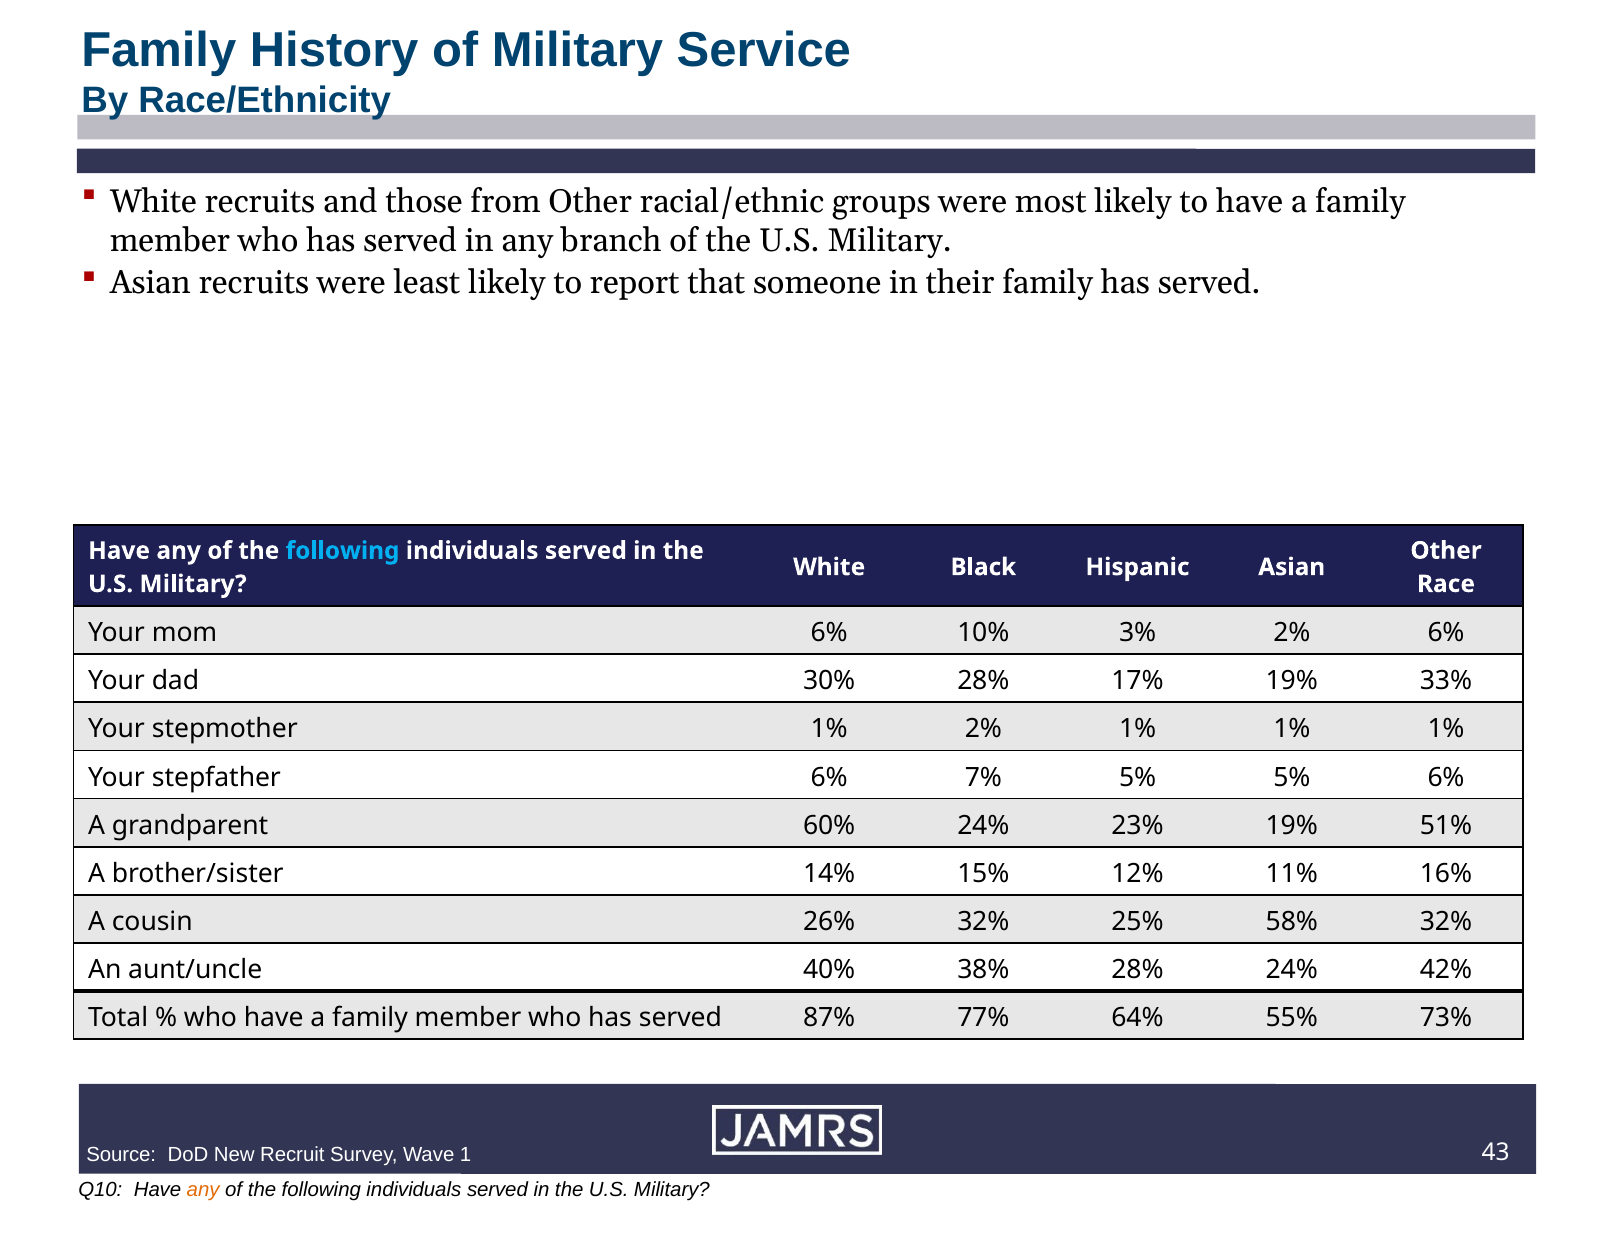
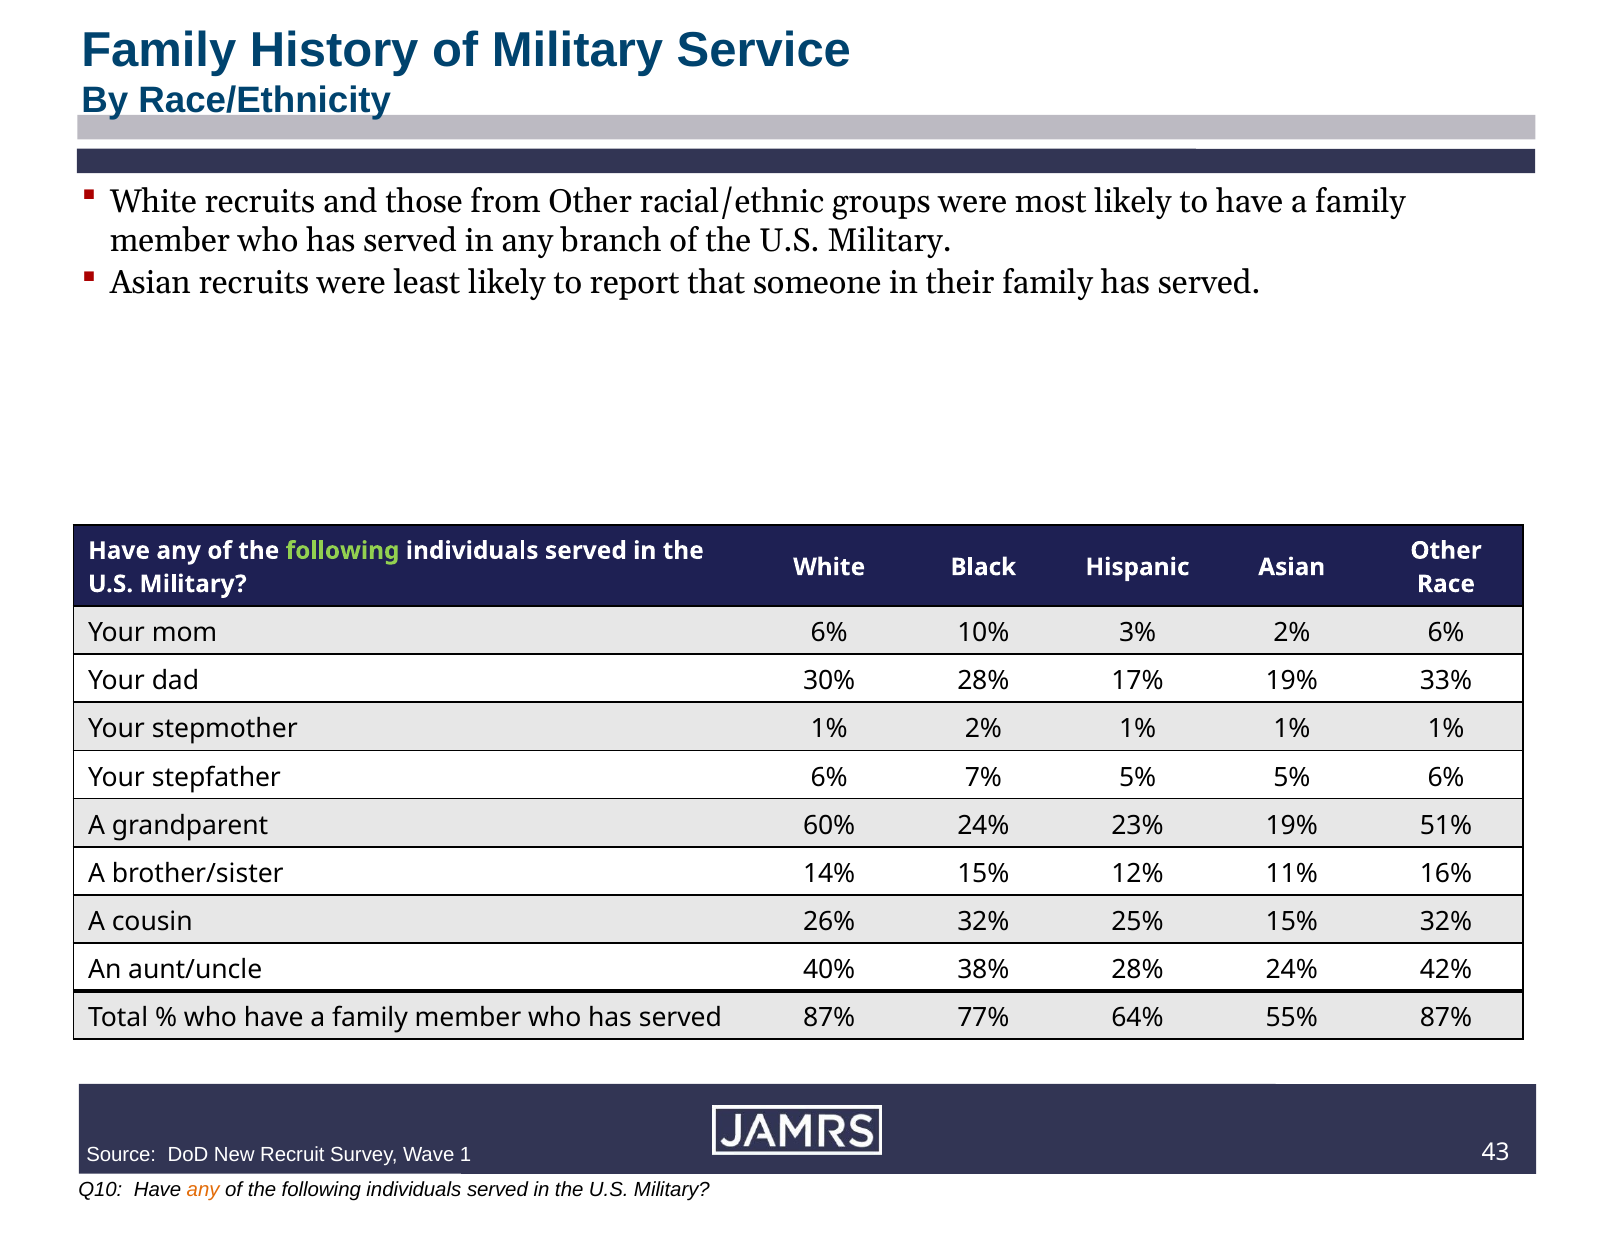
following colour: light blue -> light green (343, 551)
25% 58%: 58% -> 15% (1292, 921)
55% 73%: 73% -> 87% (1446, 1018)
